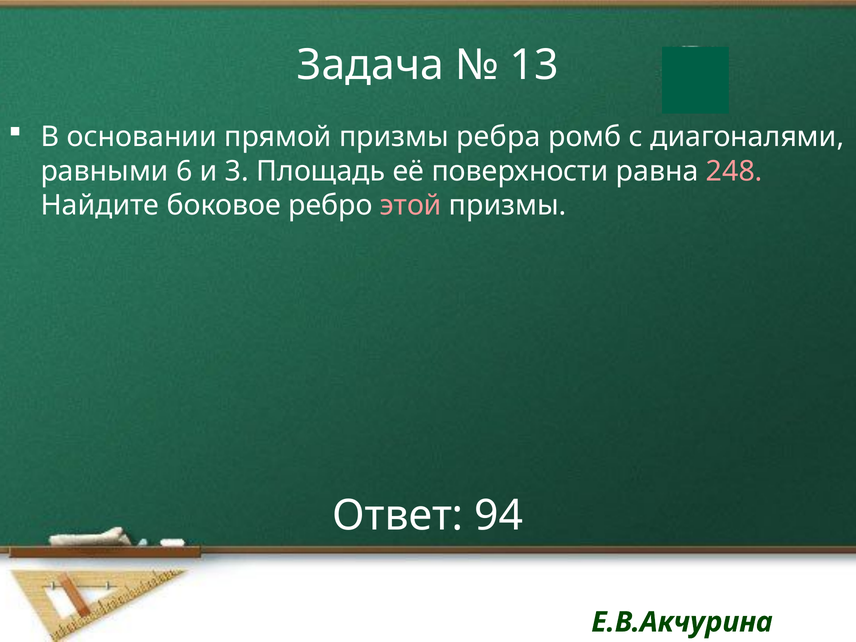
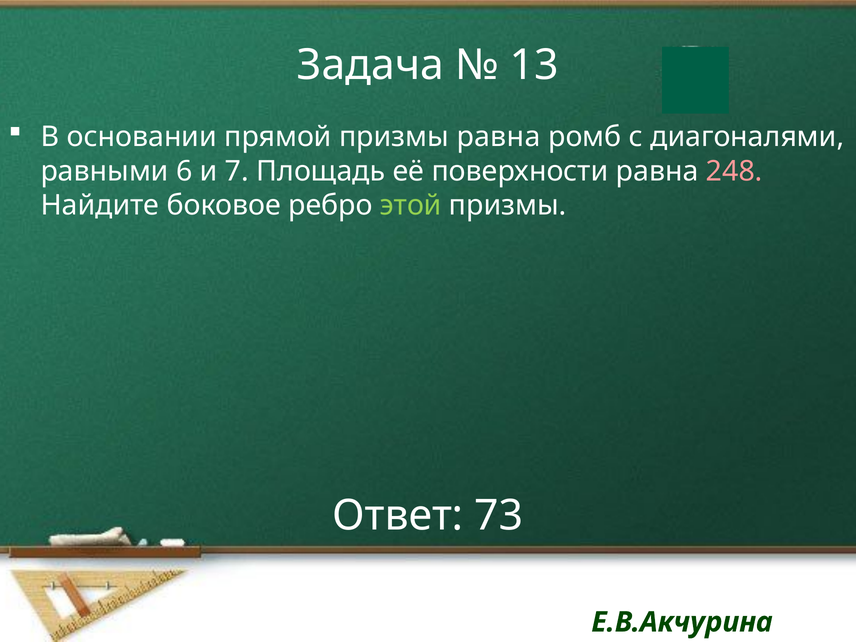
призмы ребра: ребра -> равна (498, 137)
3: 3 -> 7 (237, 171)
этой colour: pink -> light green (411, 206)
94: 94 -> 73 (499, 516)
